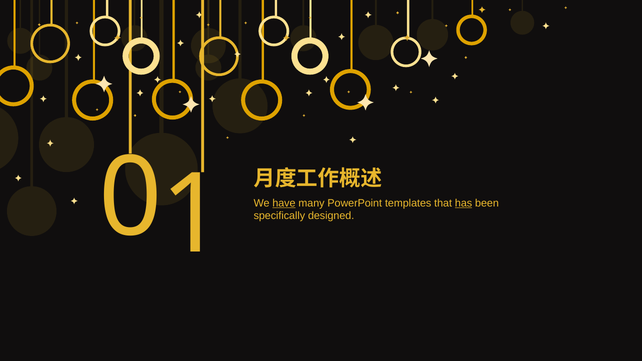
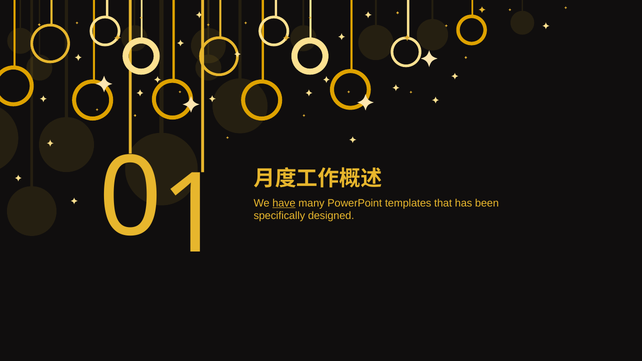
has underline: present -> none (464, 203)
